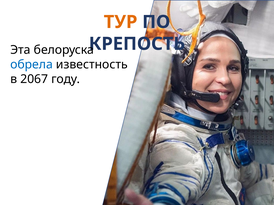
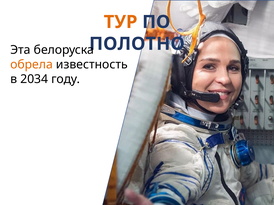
КРЕПОСТЬ: КРЕПОСТЬ -> ПОЛОТНО (137, 44)
обрела colour: blue -> orange (32, 65)
2067: 2067 -> 2034 (34, 79)
